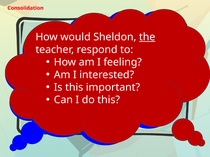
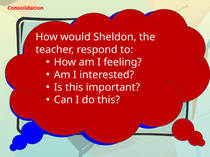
the underline: present -> none (147, 37)
